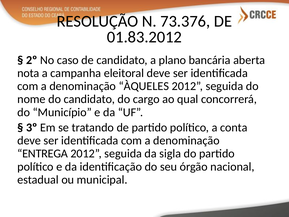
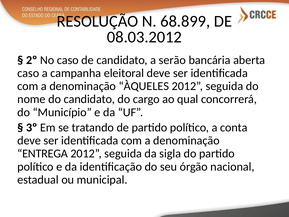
73.376: 73.376 -> 68.899 (185, 21)
01.83.2012: 01.83.2012 -> 08.03.2012 (144, 37)
plano: plano -> serão (172, 60)
nota: nota -> caso (28, 73)
